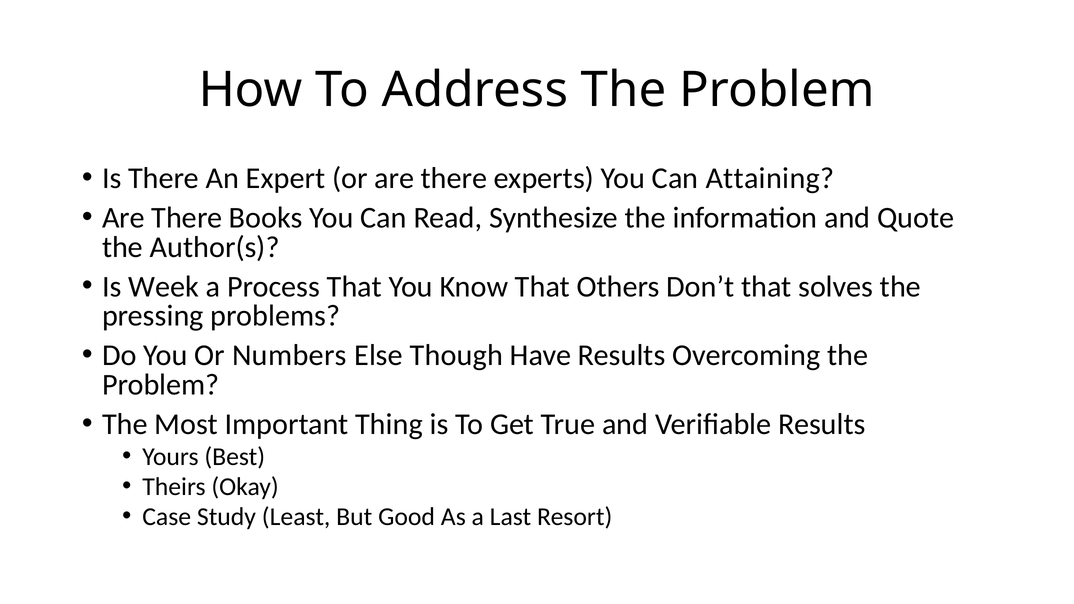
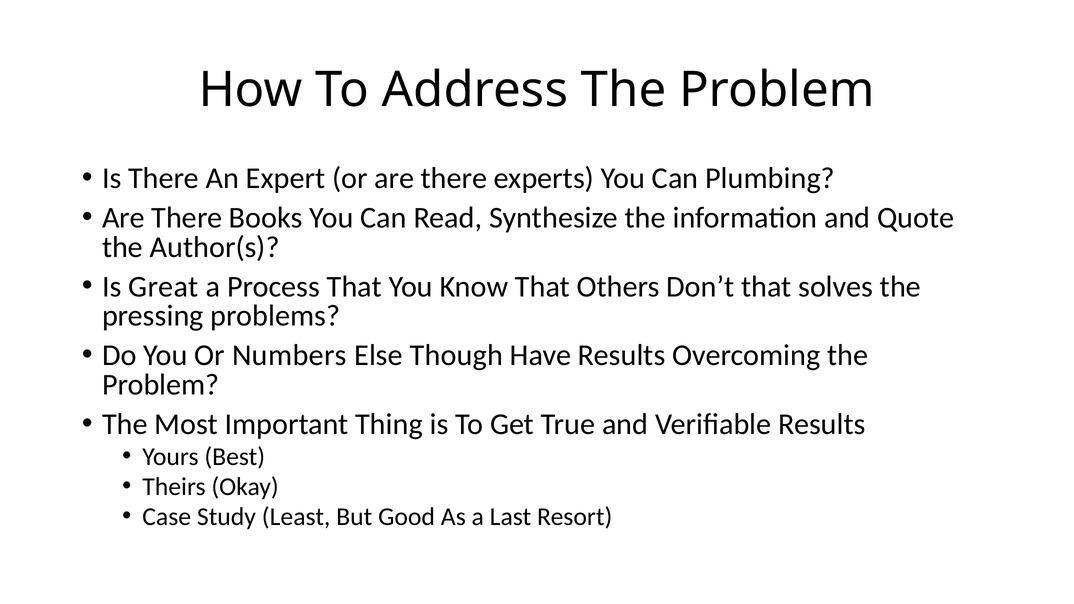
Attaining: Attaining -> Plumbing (770, 178)
Week: Week -> Great (163, 287)
